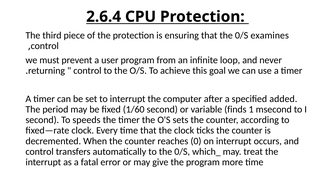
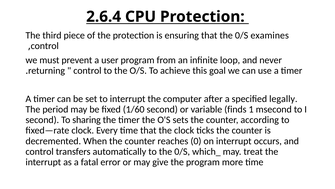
added: added -> legally (283, 98)
speeds: speeds -> sharing (87, 120)
